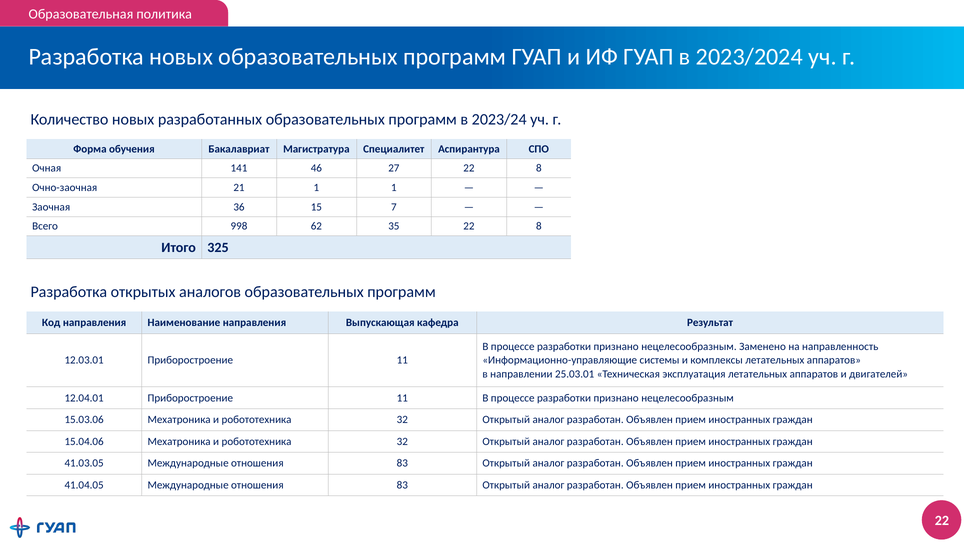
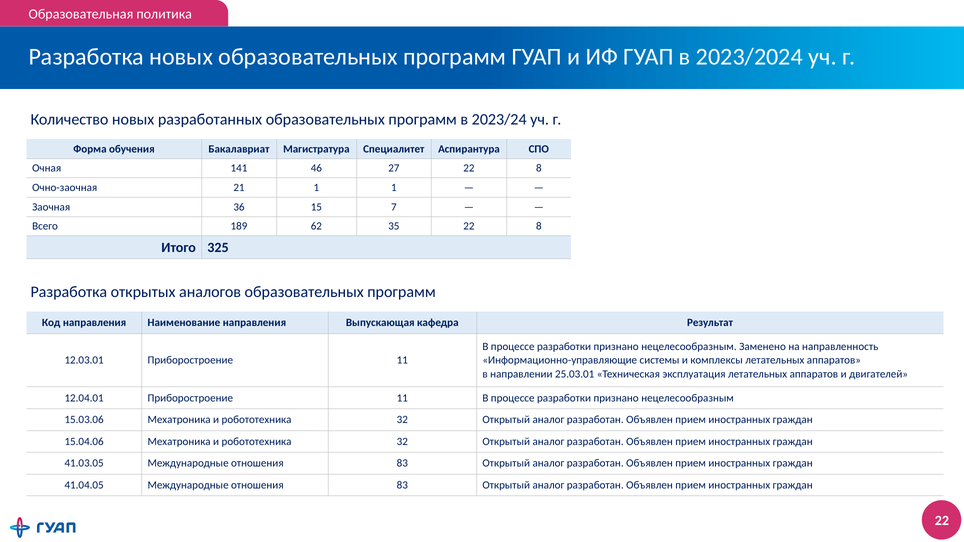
998: 998 -> 189 (239, 226)
